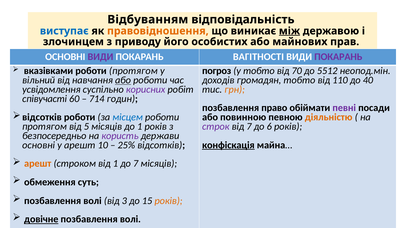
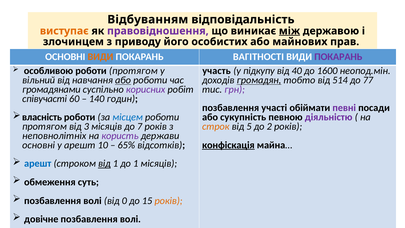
виступає colour: blue -> orange (64, 31)
правовідношення colour: orange -> purple (158, 31)
ВИДИ colour: purple -> orange (100, 57)
вказівками: вказівками -> особливою (49, 71)
погроз: погроз -> участь (217, 71)
у тобто: тобто -> підкупу (259, 71)
70: 70 -> 40 (297, 71)
5512: 5512 -> 1600 (327, 71)
громадян underline: none -> present (259, 80)
110: 110 -> 514 (340, 80)
40: 40 -> 77 (368, 80)
усвідомлення: усвідомлення -> громадянами (51, 89)
грн colour: orange -> purple (235, 89)
714: 714 -> 140 (97, 99)
право: право -> участі (274, 108)
відсотків: відсотків -> власність (42, 117)
повинною: повинною -> сукупність (243, 117)
діяльністю colour: orange -> purple (329, 117)
5: 5 -> 3 (86, 126)
до 1: 1 -> 7 (140, 126)
строк colour: purple -> orange (216, 126)
від 7: 7 -> 5 (249, 126)
6: 6 -> 2 (269, 126)
безпосередньо: безпосередньо -> неповнолітніх (54, 136)
25%: 25% -> 65% (126, 145)
арешт colour: orange -> blue (38, 163)
від underline: none -> present (104, 163)
до 7: 7 -> 1 (136, 163)
3: 3 -> 0 (124, 201)
довічне underline: present -> none (41, 219)
